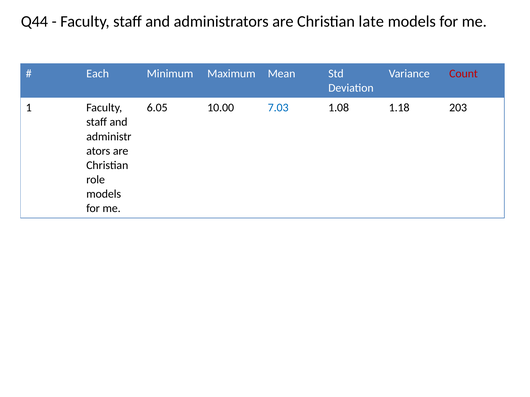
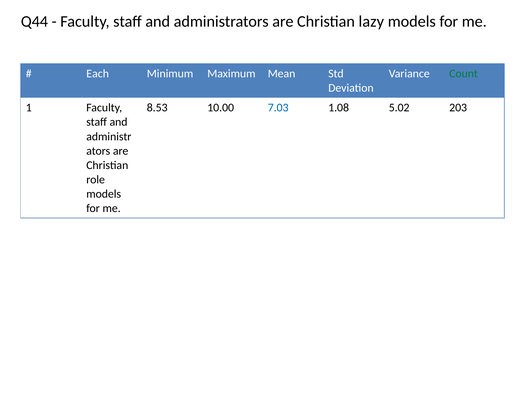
late: late -> lazy (371, 22)
Count colour: red -> green (464, 74)
6.05: 6.05 -> 8.53 (157, 108)
1.18: 1.18 -> 5.02 (399, 108)
